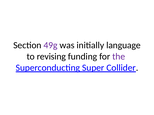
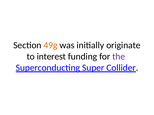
49g colour: purple -> orange (51, 45)
language: language -> originate (123, 45)
revising: revising -> interest (51, 57)
